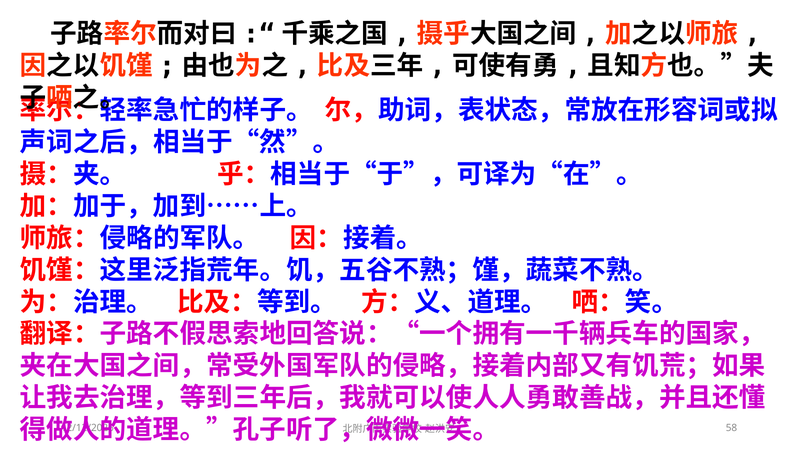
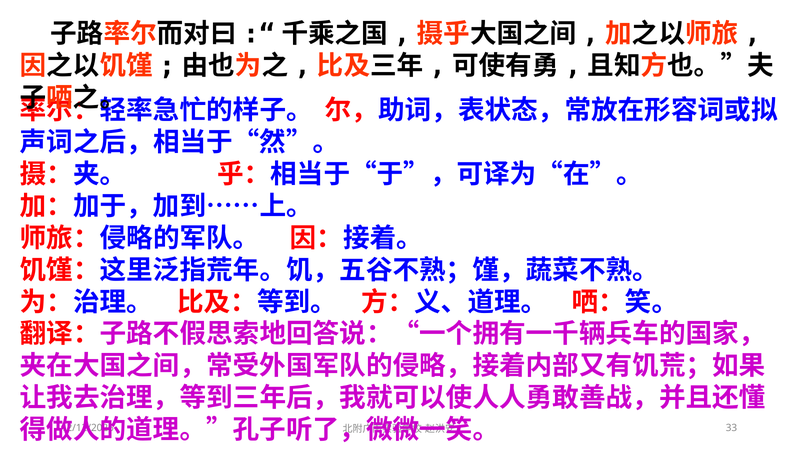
58: 58 -> 33 (731, 428)
